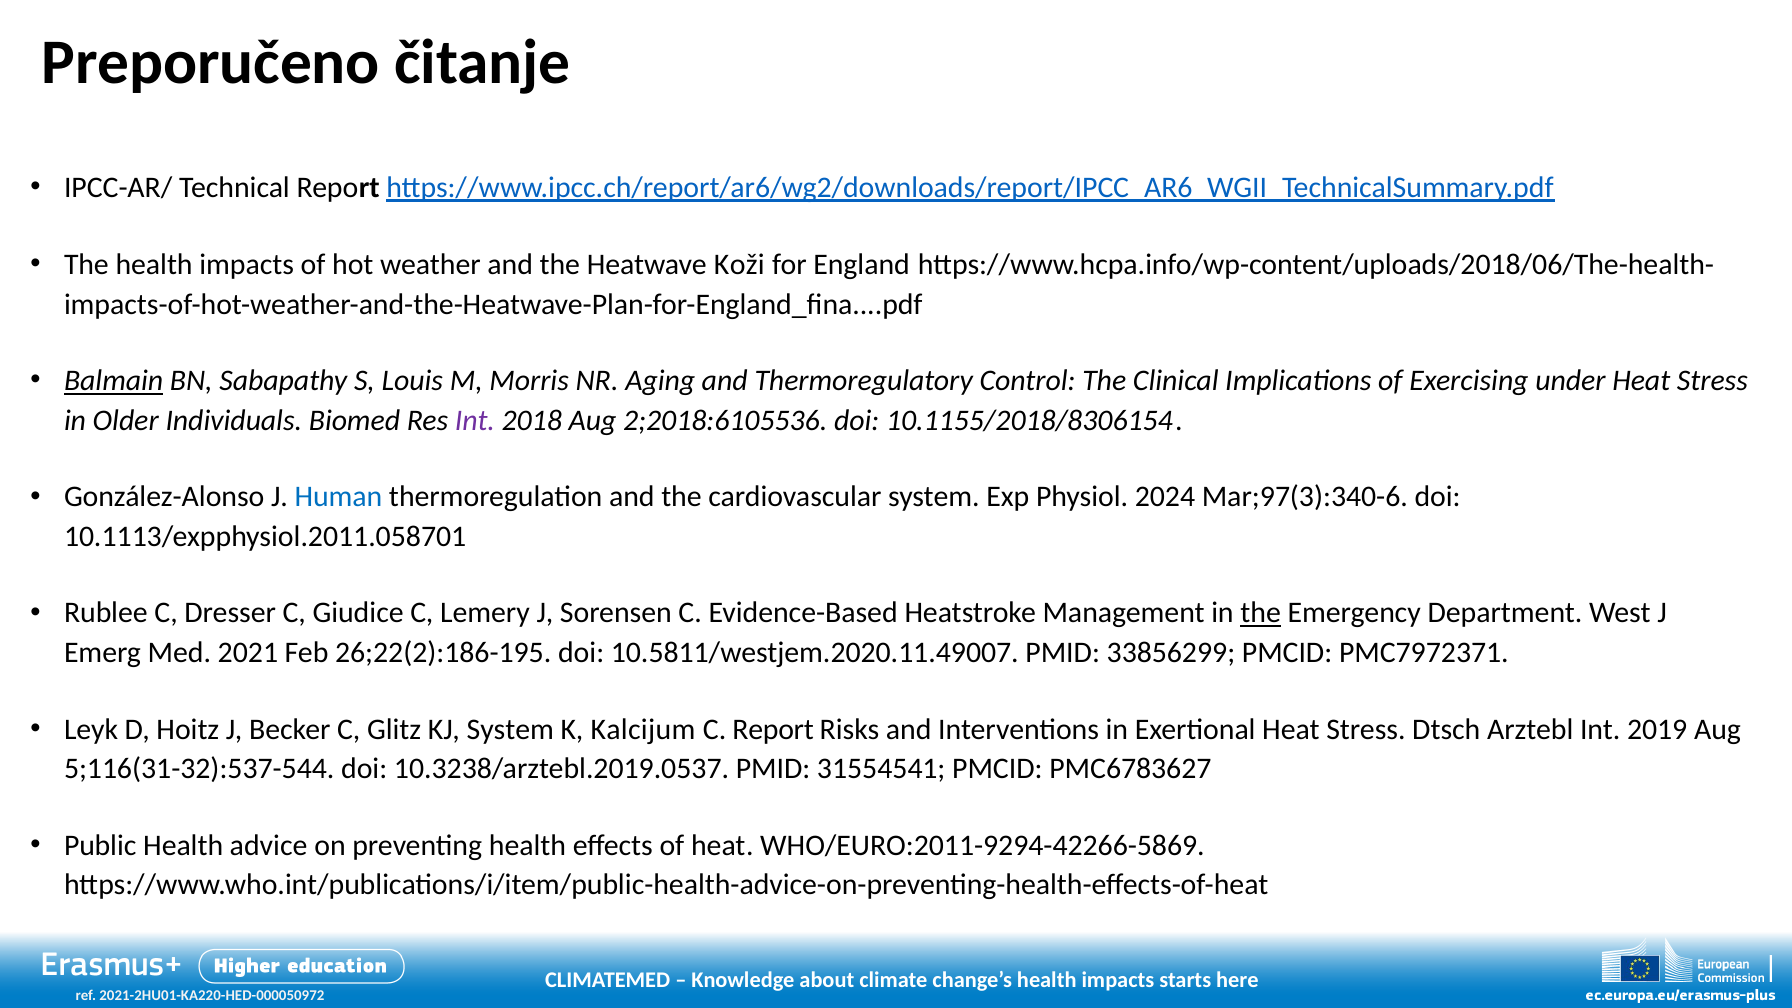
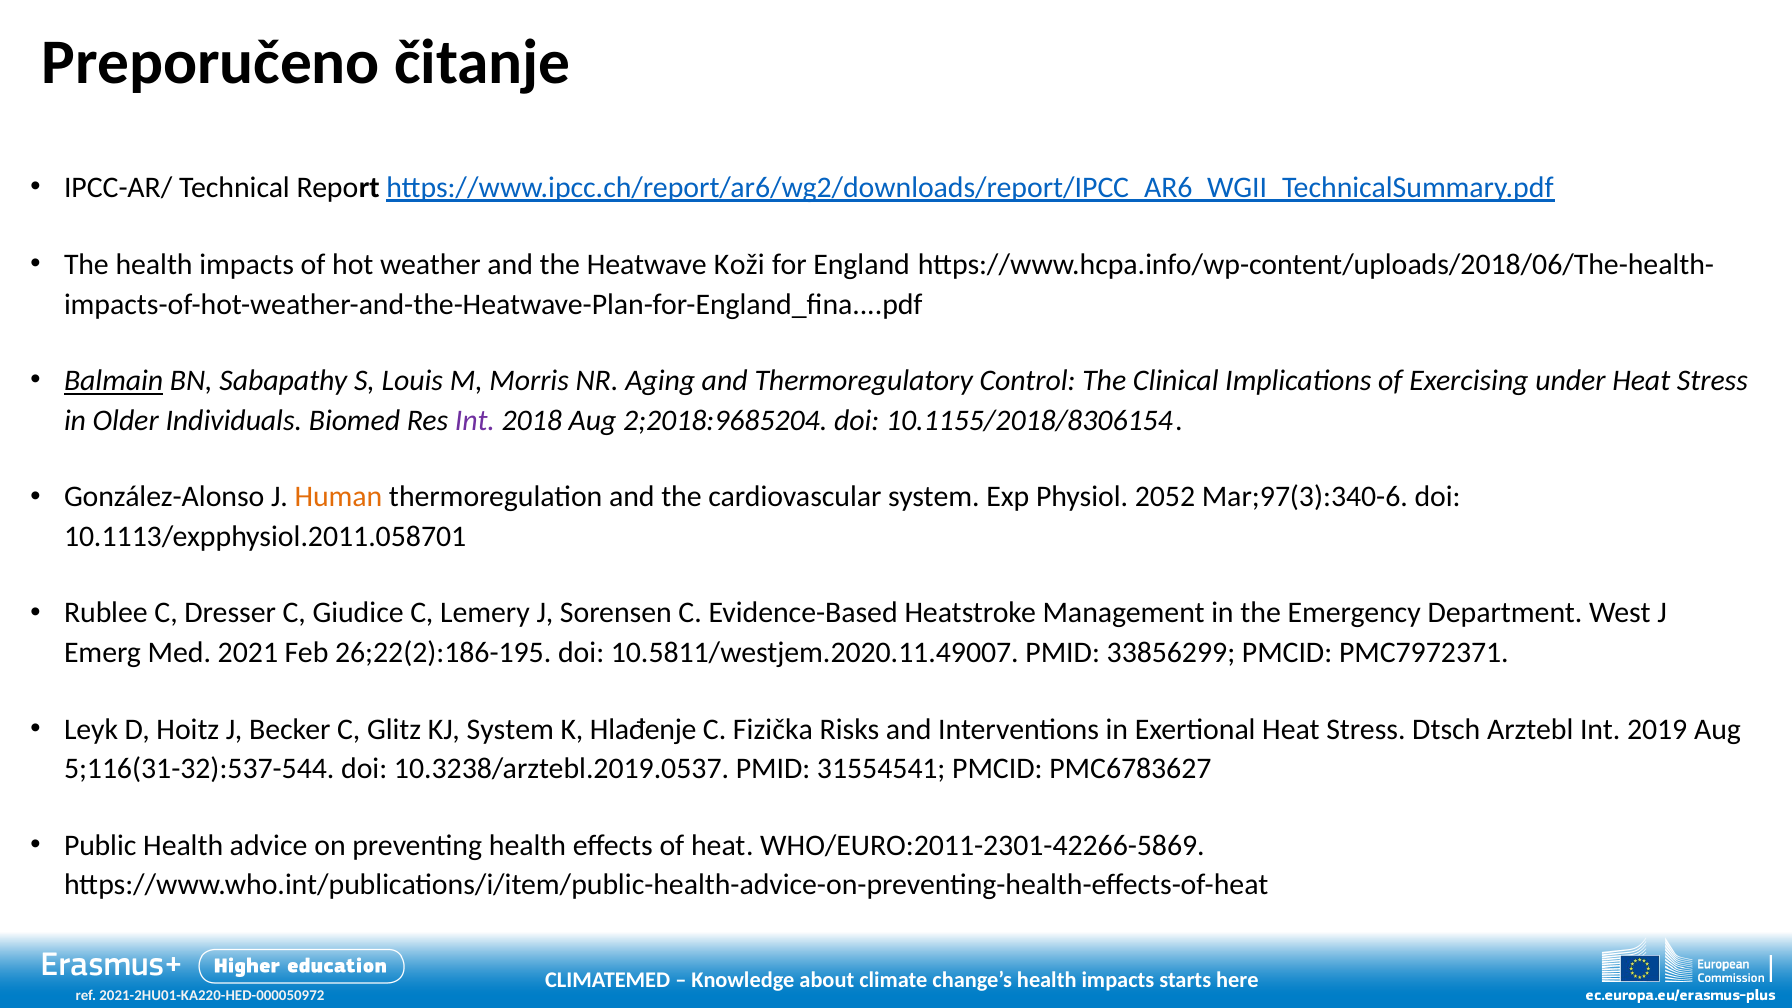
2;2018:6105536: 2;2018:6105536 -> 2;2018:9685204 (725, 420)
Human colour: blue -> orange (338, 497)
2024: 2024 -> 2052 (1165, 497)
the underline: present -> none (1261, 613)
Kalcijum: Kalcijum -> Hlađenje (643, 729)
C Report: Report -> Fizička (773, 729)
WHO/EURO:2011-9294-42266-5869: WHO/EURO:2011-9294-42266-5869 -> WHO/EURO:2011-2301-42266-5869 (982, 845)
